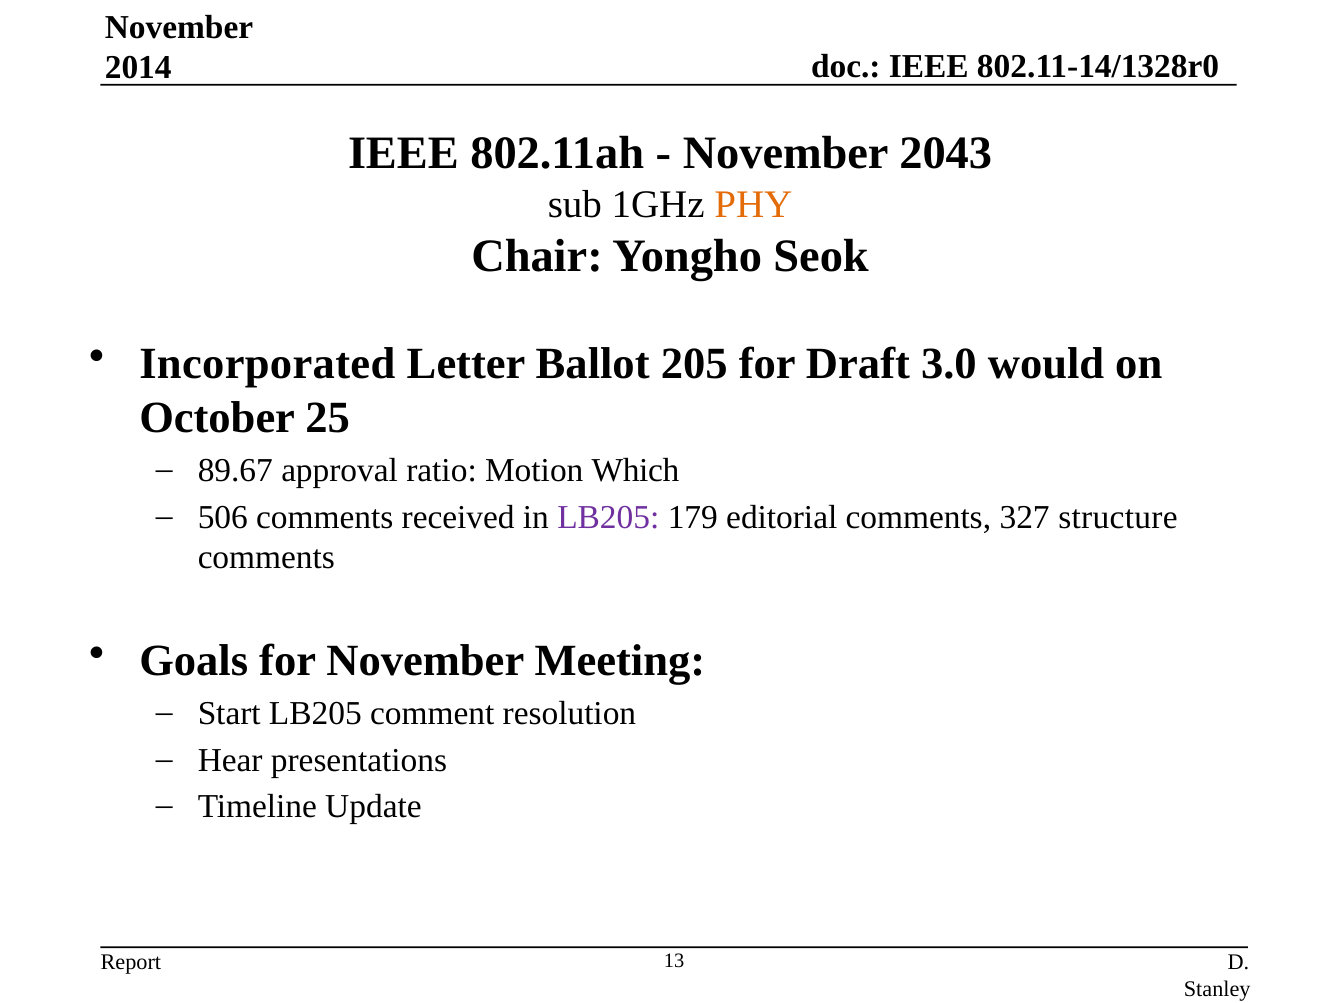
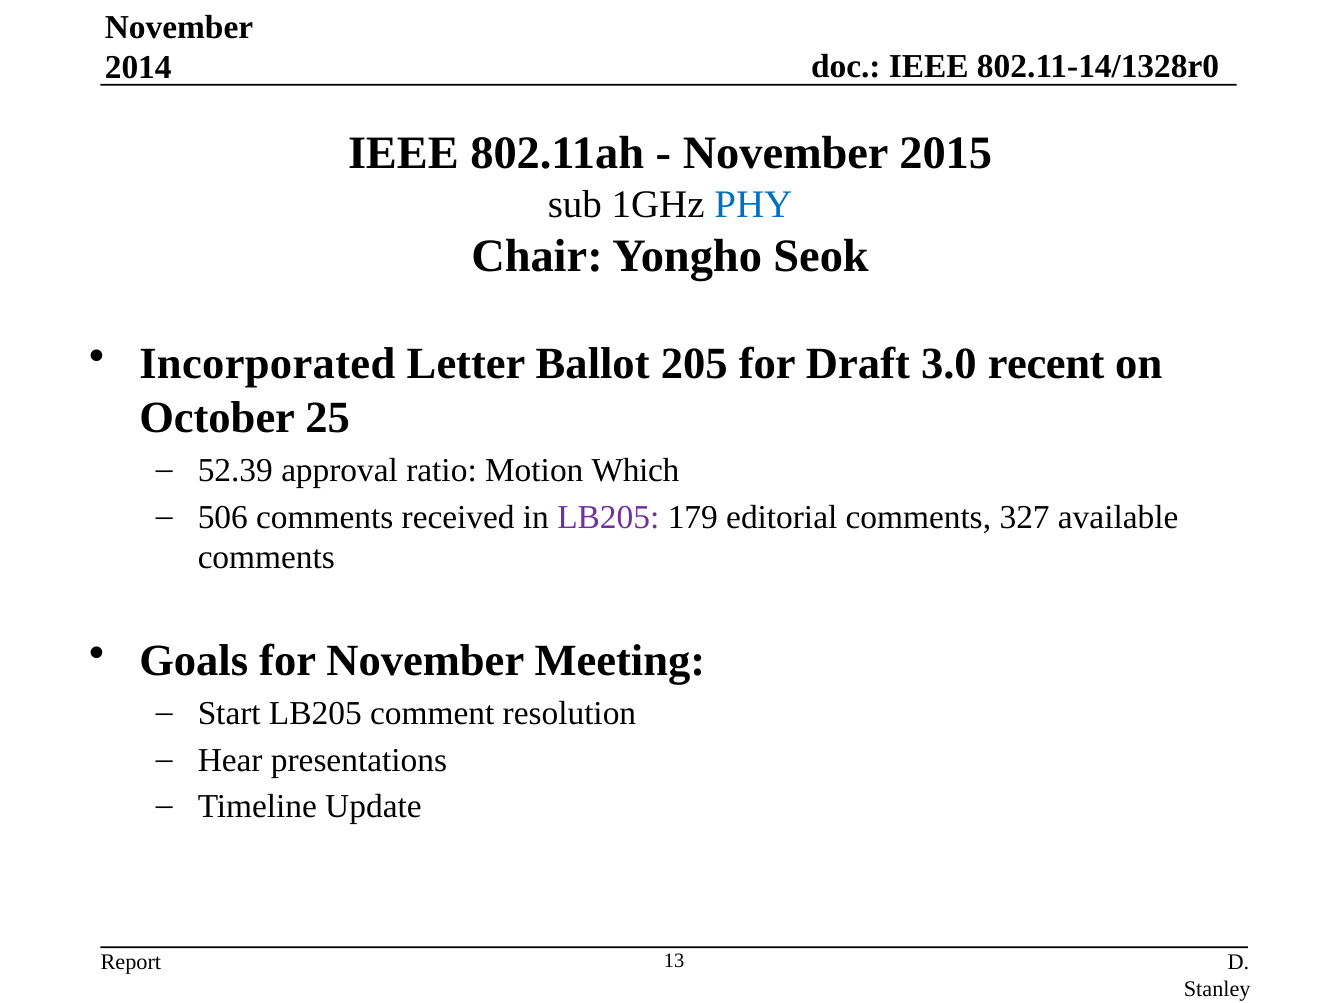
2043: 2043 -> 2015 (946, 154)
PHY colour: orange -> blue (753, 204)
would: would -> recent (1046, 364)
89.67: 89.67 -> 52.39 (235, 470)
structure: structure -> available (1118, 517)
